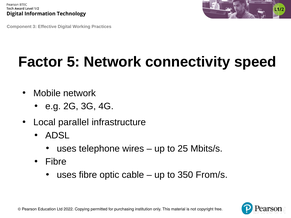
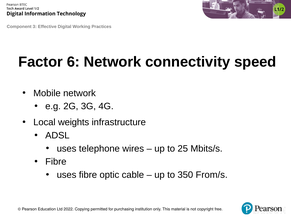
5: 5 -> 6 (73, 62)
parallel: parallel -> weights (74, 122)
